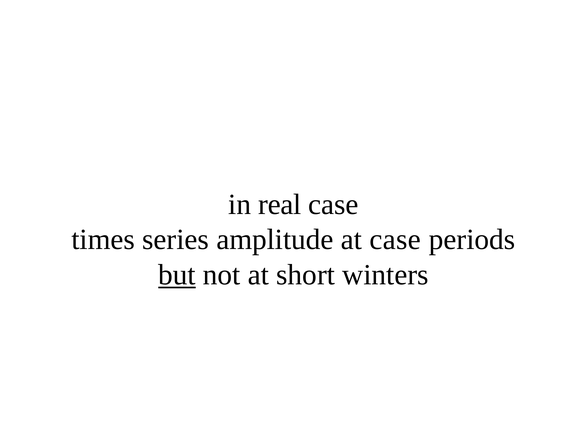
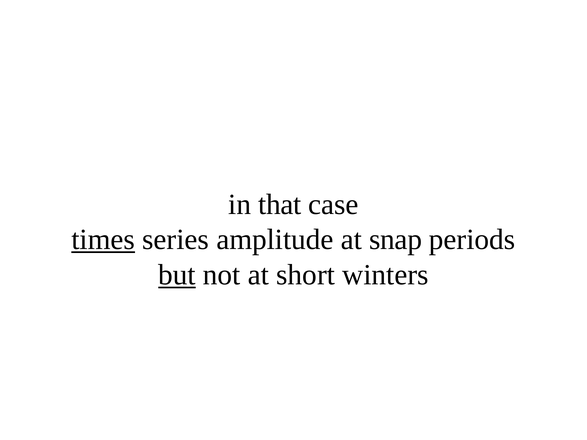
real: real -> that (280, 205)
times underline: none -> present (103, 240)
at case: case -> snap (396, 240)
